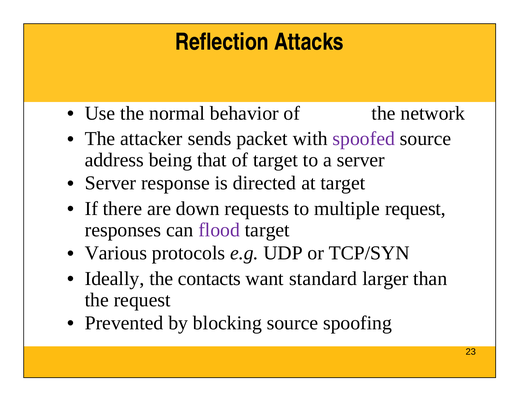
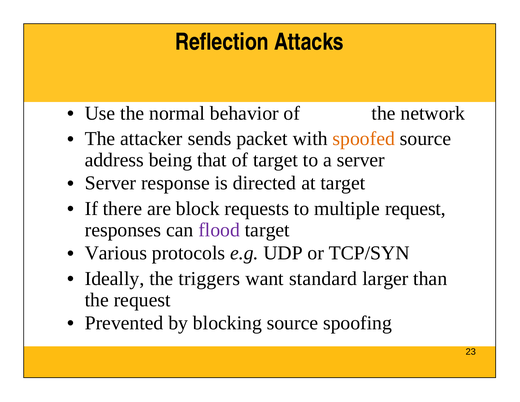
spoofed colour: purple -> orange (364, 139)
down: down -> block (198, 209)
contacts: contacts -> triggers (209, 278)
